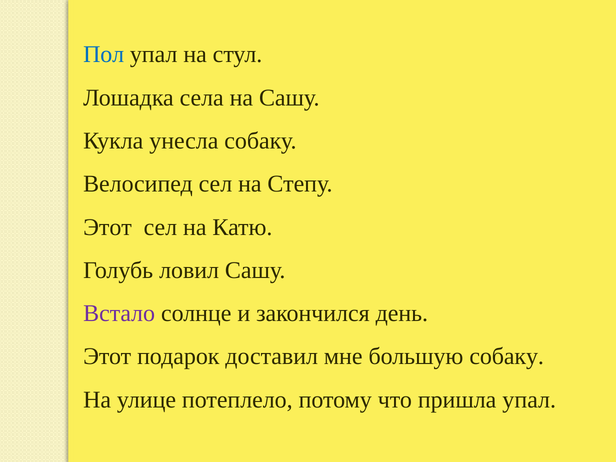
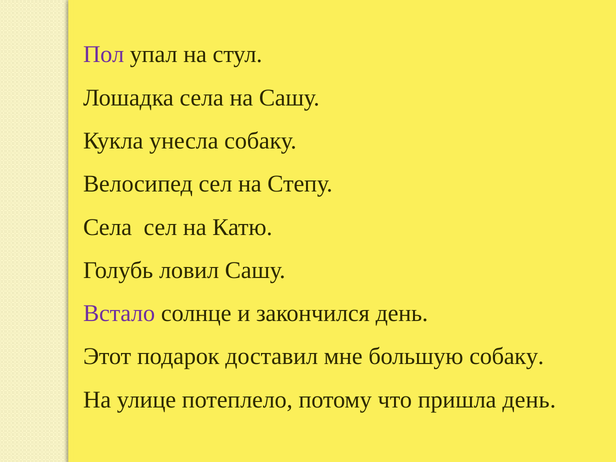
Пол colour: blue -> purple (104, 55)
Этот: Этот -> Села (108, 227)
пришла упал: упал -> день (529, 400)
